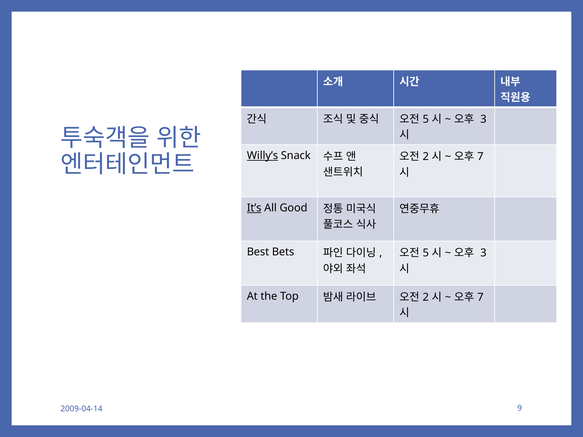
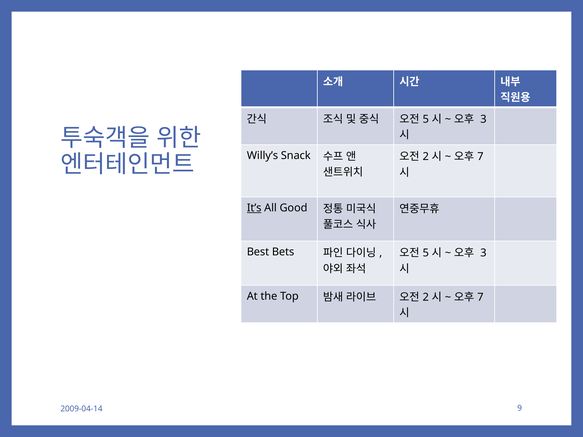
Willy’s underline: present -> none (262, 156)
